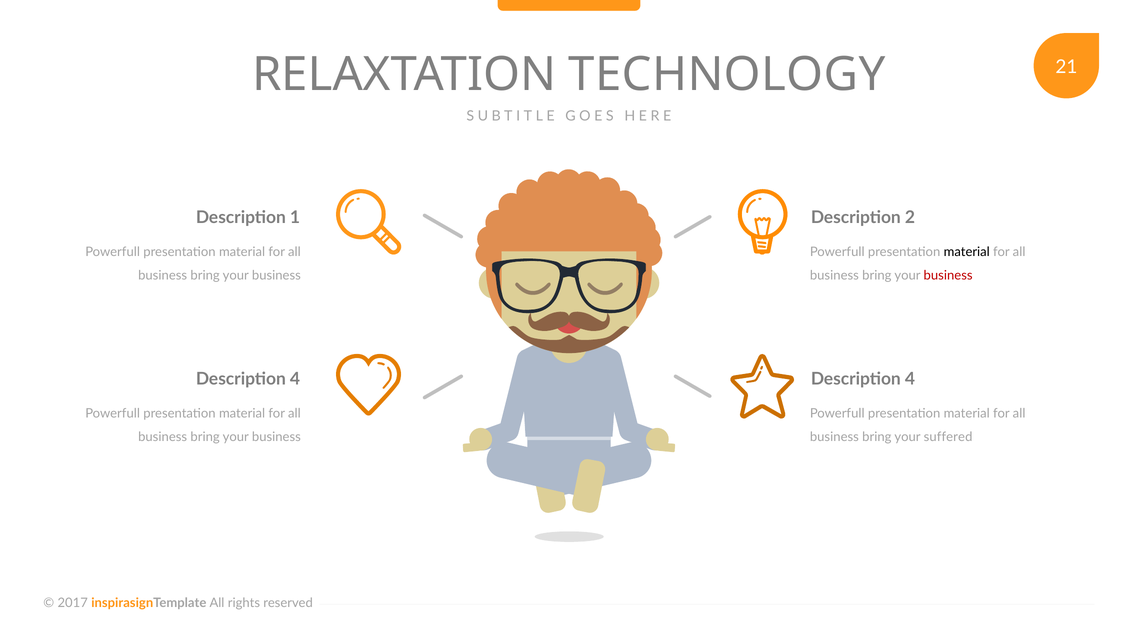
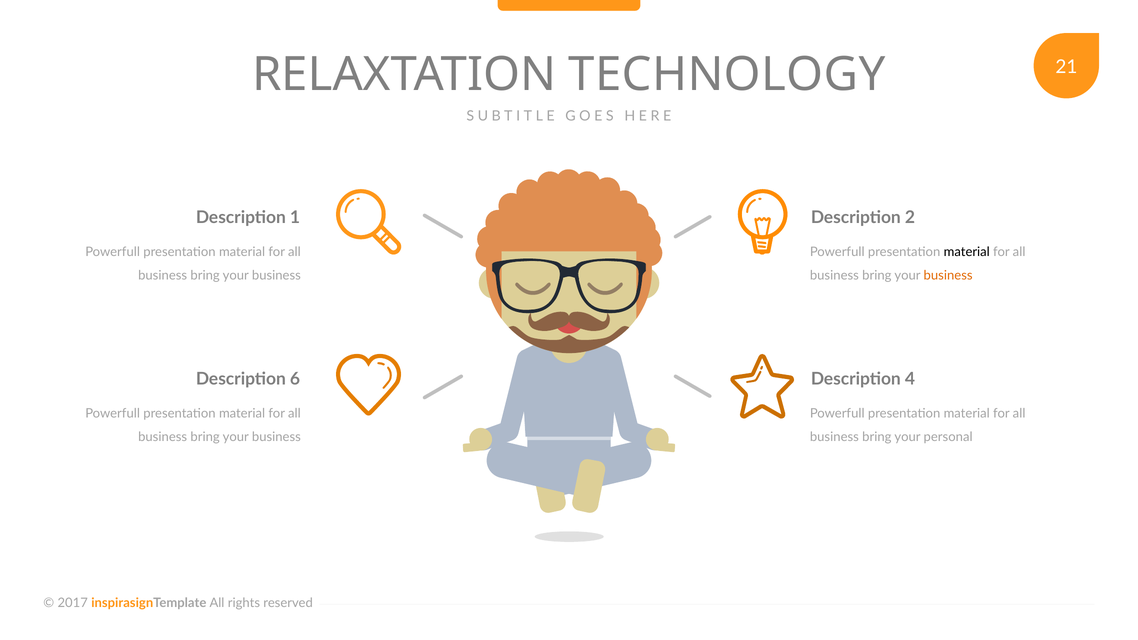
business colour: red -> orange (948, 276)
4: 4 -> 6 (295, 379)
suffered: suffered -> personal (948, 437)
